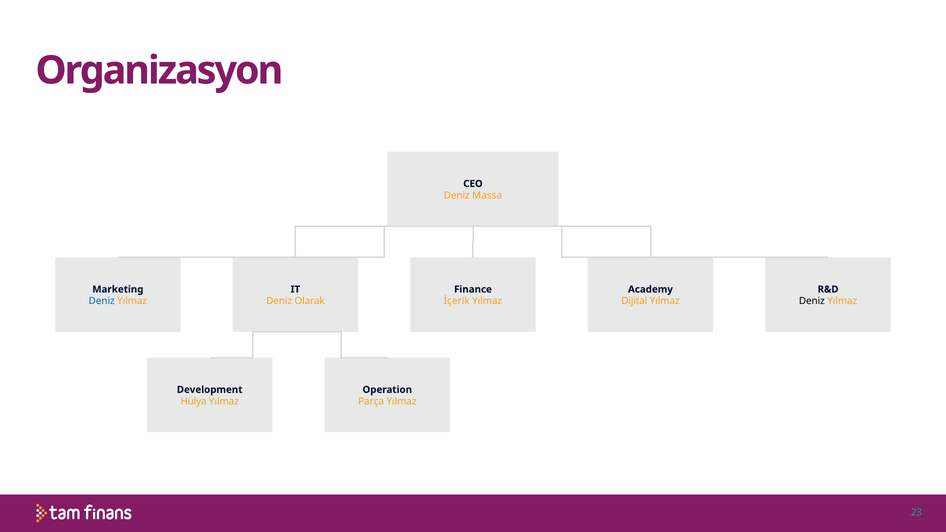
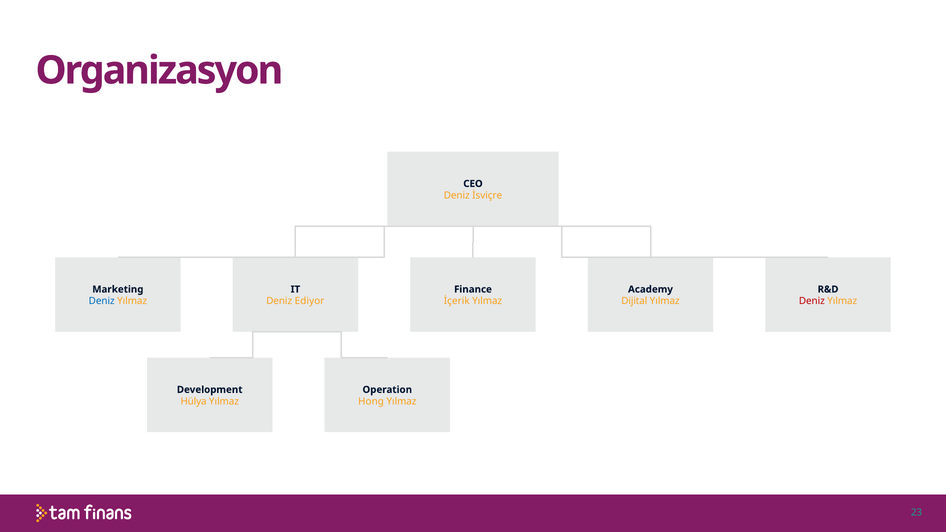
Massa: Massa -> İsviçre (487, 196)
Olarak: Olarak -> Ediyor (310, 301)
Deniz colour: black -> red (812, 301)
Parça: Parça -> Hong (371, 402)
